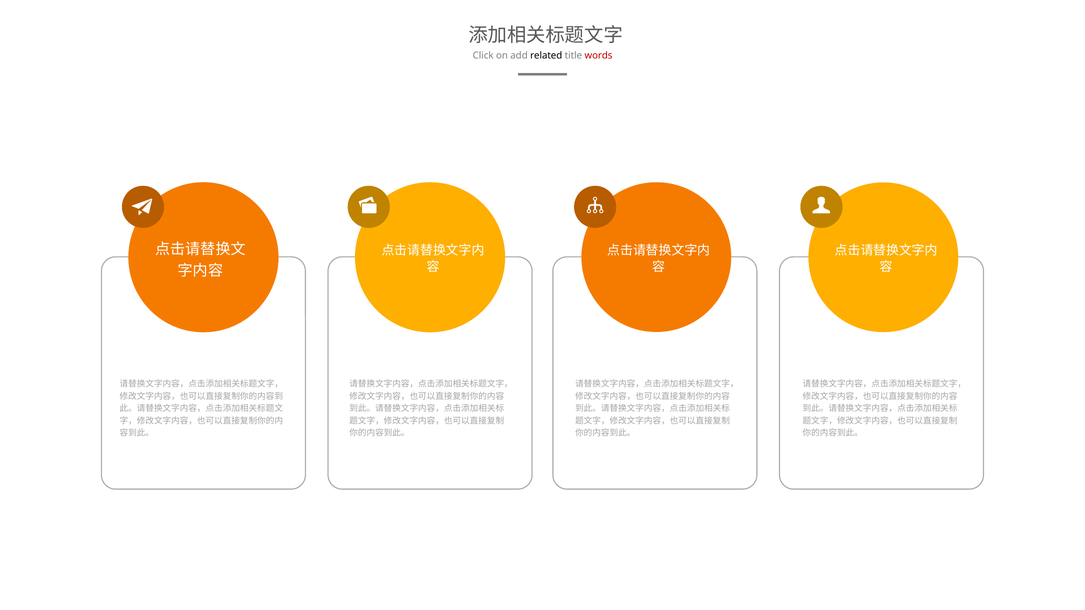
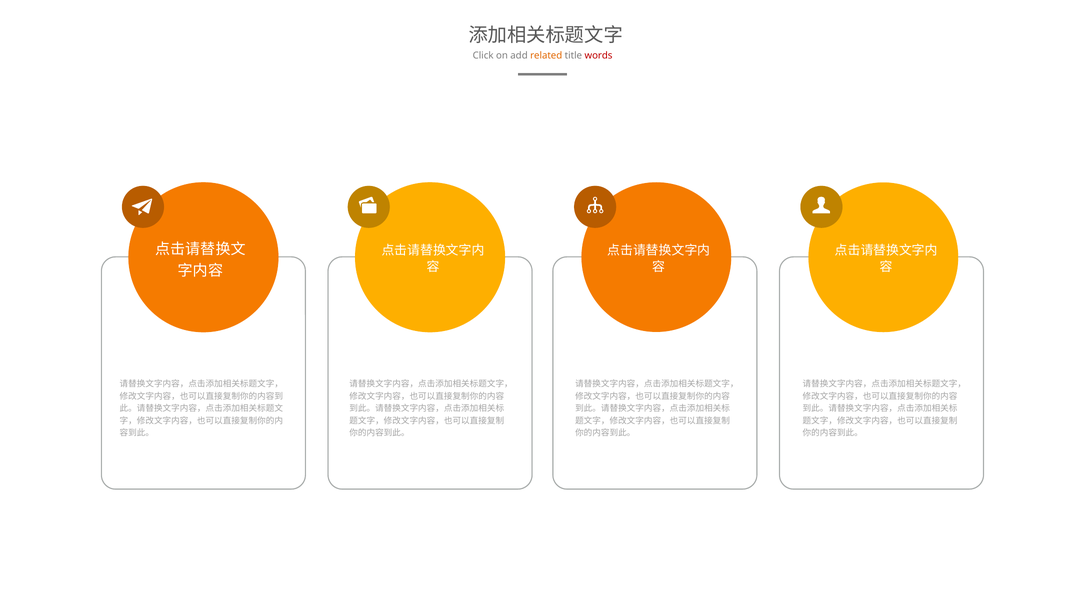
related colour: black -> orange (546, 56)
